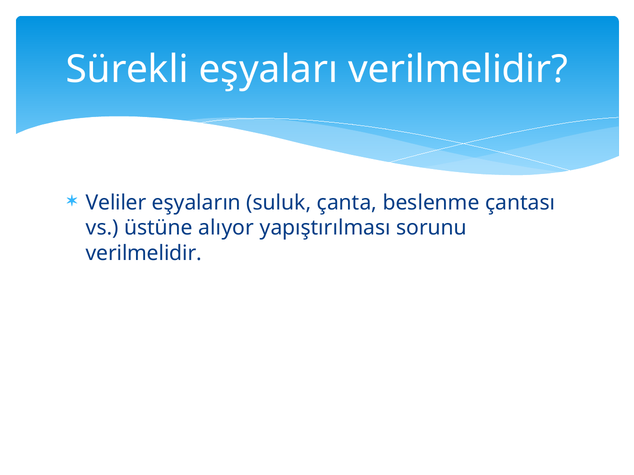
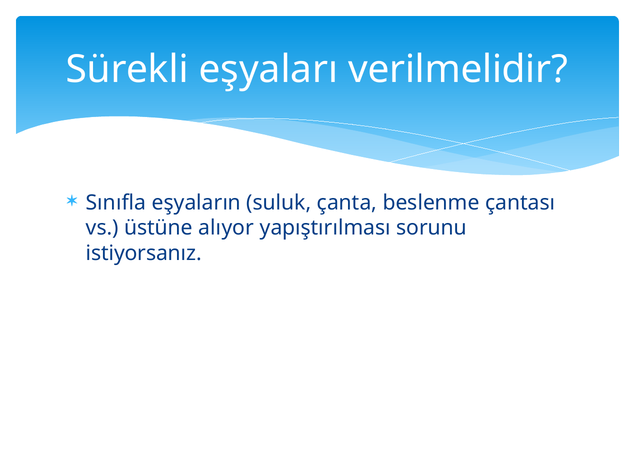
Veliler: Veliler -> Sınıfla (116, 203)
verilmelidir: verilmelidir -> istiyorsanız (144, 254)
